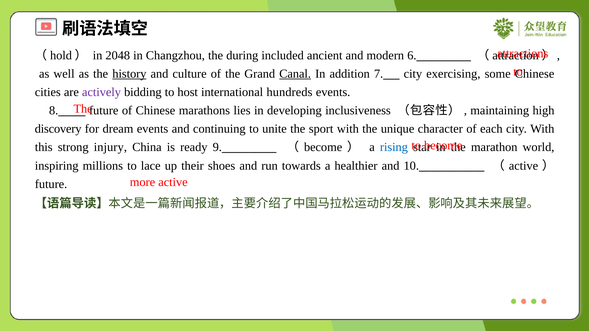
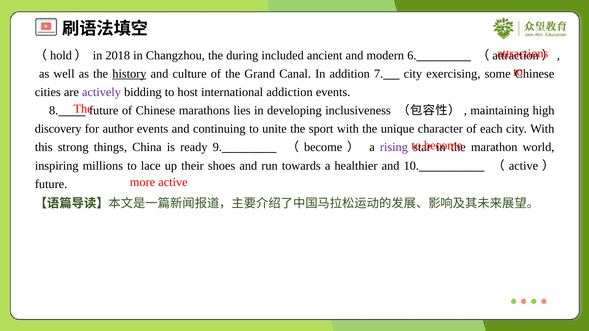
2048: 2048 -> 2018 (118, 55)
Canal underline: present -> none (295, 74)
hundreds: hundreds -> addiction (290, 92)
dream: dream -> author (118, 129)
injury: injury -> things (110, 147)
rising colour: blue -> purple (394, 147)
